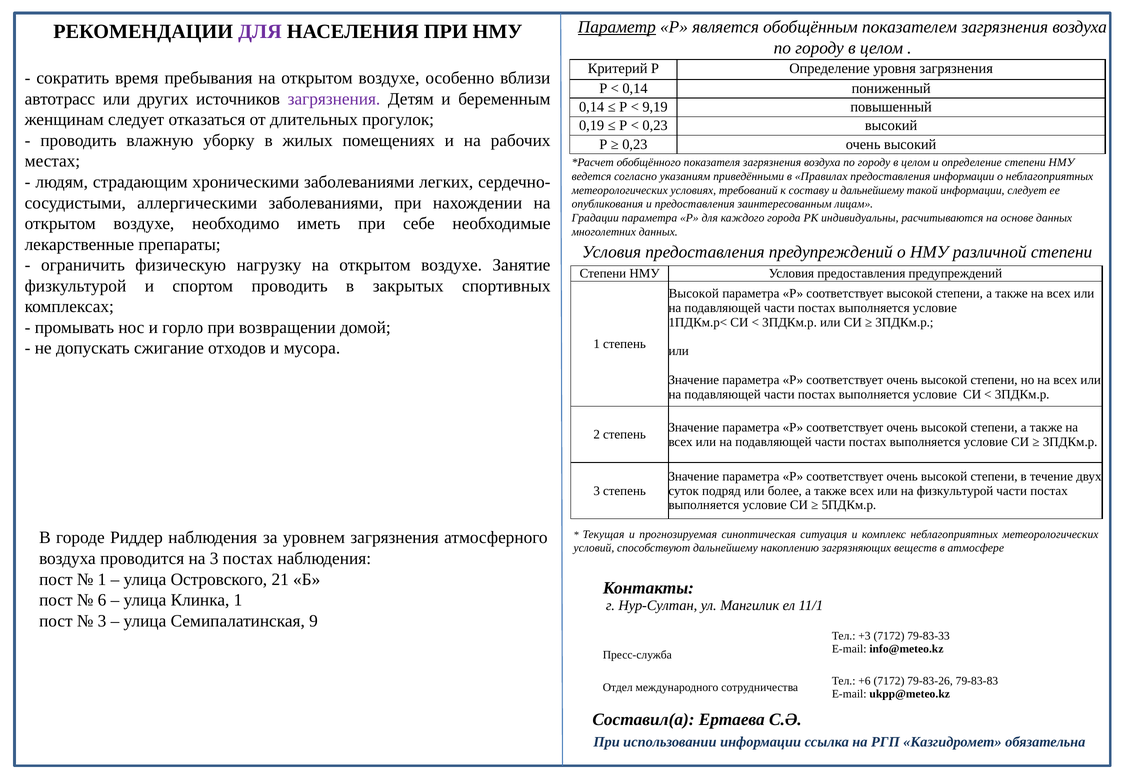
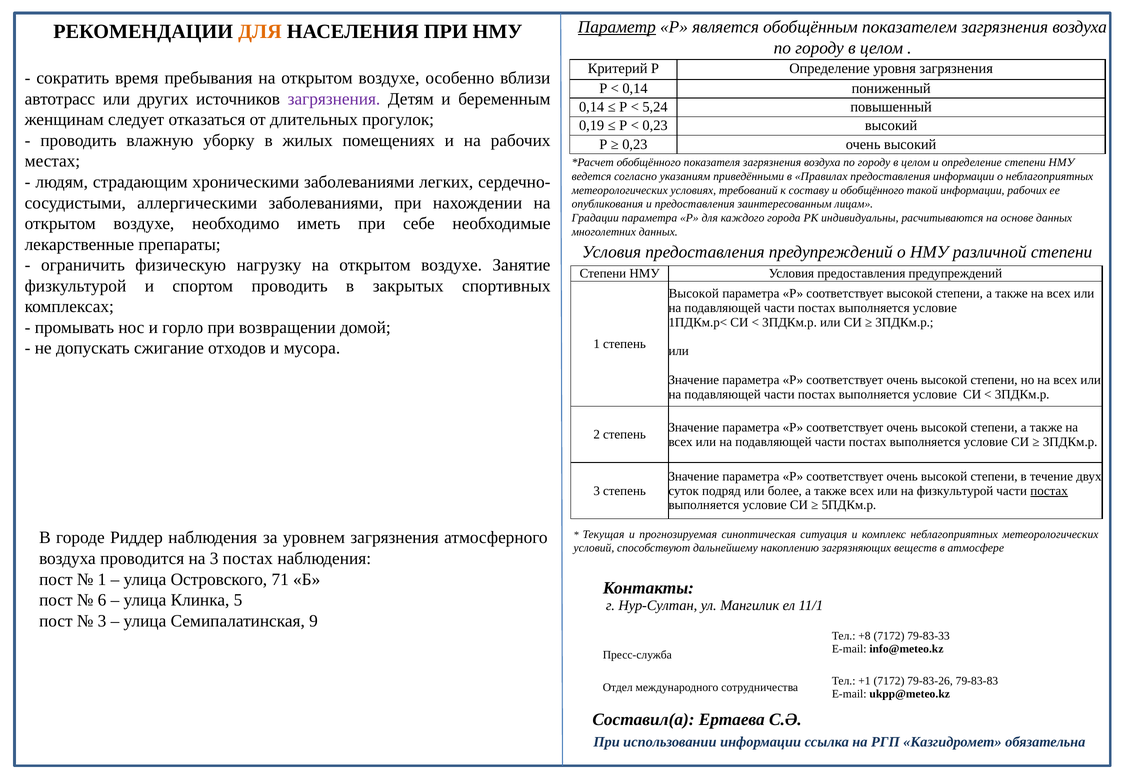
ДЛЯ colour: purple -> orange (260, 32)
9,19: 9,19 -> 5,24 (655, 107)
и дальнейшему: дальнейшему -> обобщённого (872, 190)
информации следует: следует -> рабочих (1027, 190)
постах underline: none -> present (1049, 491)
21: 21 -> 71 (280, 579)
Клинка 1: 1 -> 5 (238, 600)
+3: +3 -> +8 (864, 636)
+6: +6 -> +1 (864, 681)
